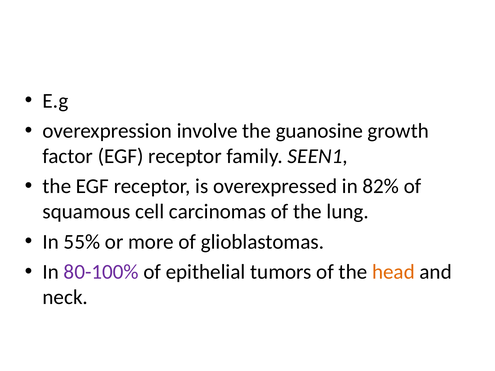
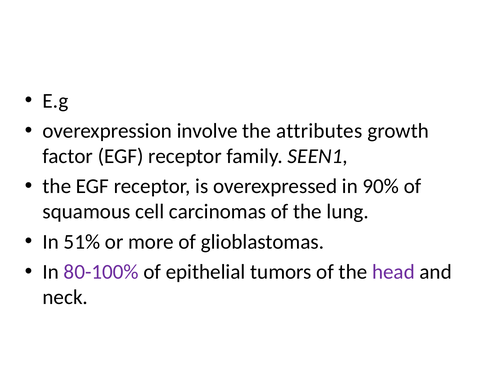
guanosine: guanosine -> attributes (319, 131)
82%: 82% -> 90% (381, 186)
55%: 55% -> 51% (82, 242)
head colour: orange -> purple (393, 272)
